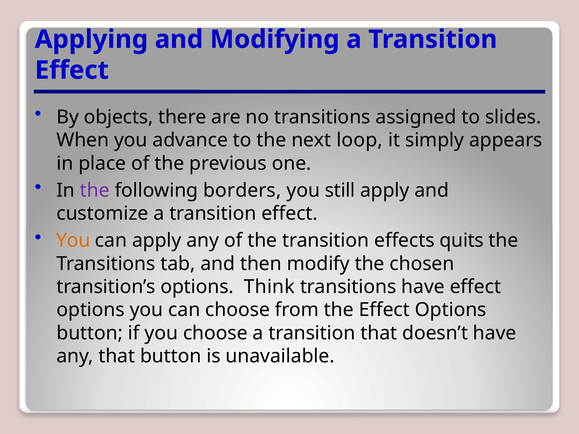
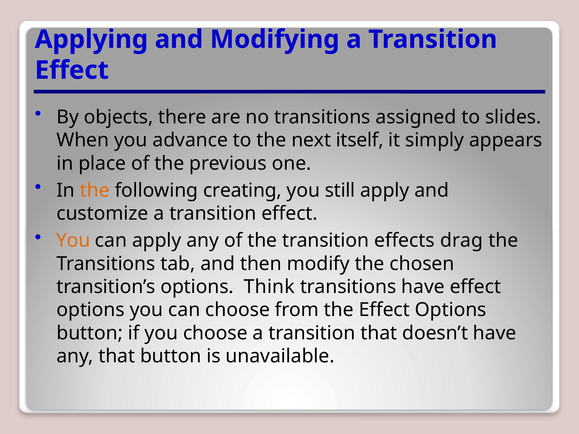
loop: loop -> itself (360, 140)
the colour: purple -> orange (95, 190)
borders: borders -> creating (242, 190)
quits: quits -> drag (462, 241)
